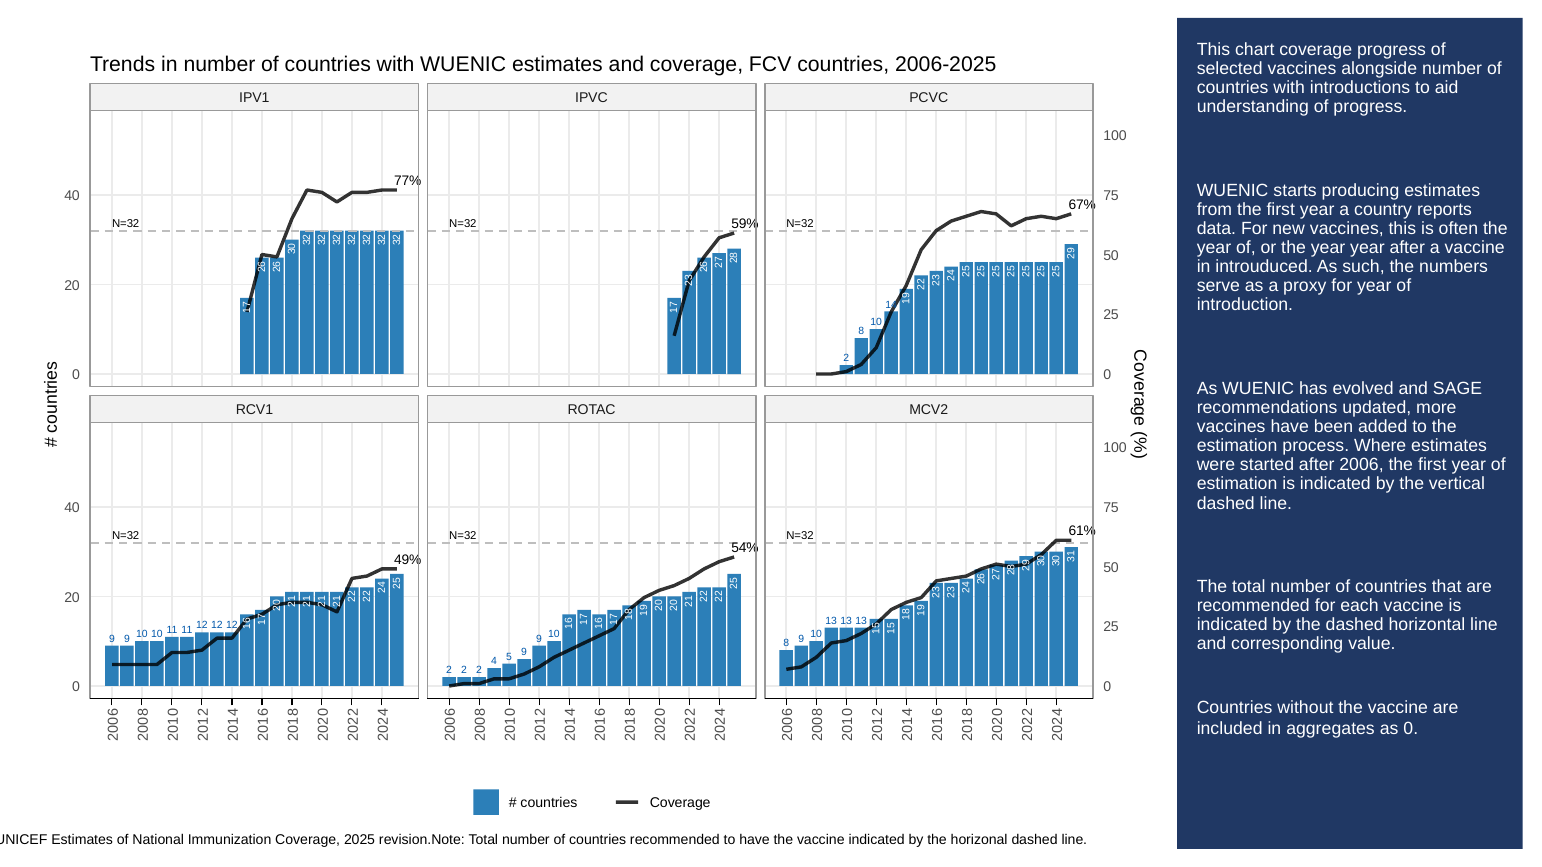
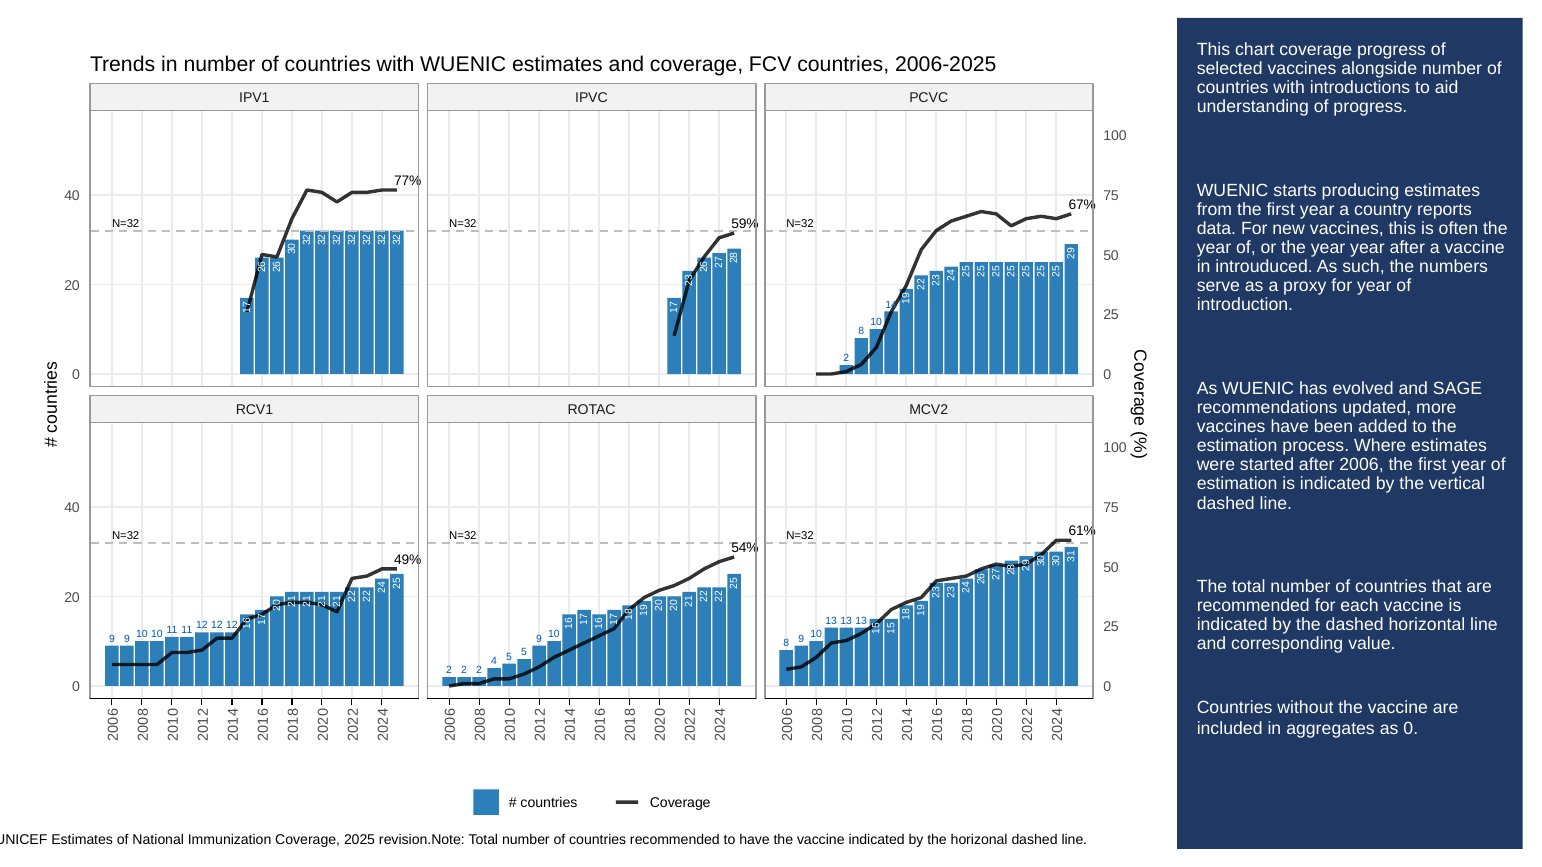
4 5 9: 9 -> 5 (524, 653)
